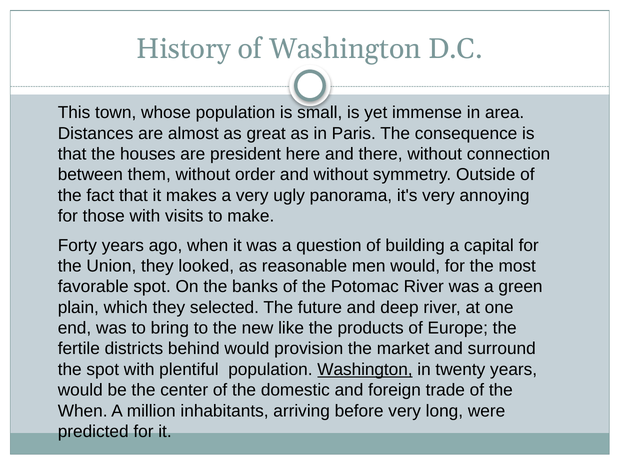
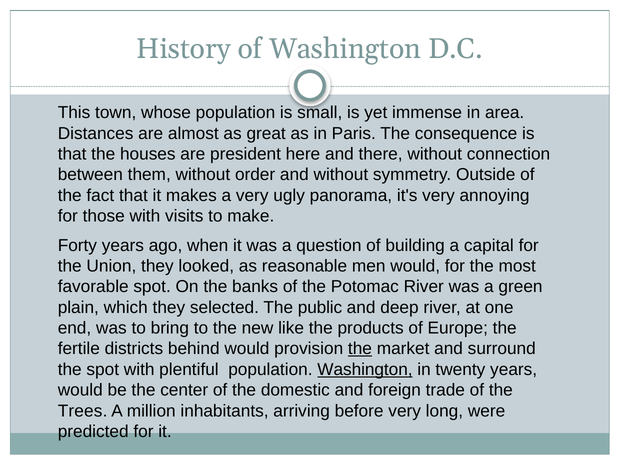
future: future -> public (320, 307)
the underline: none -> present (360, 349)
When: When -> Trees (83, 411)
